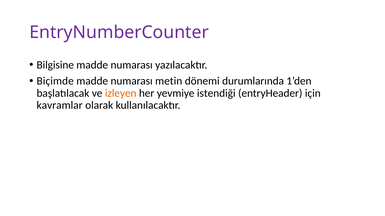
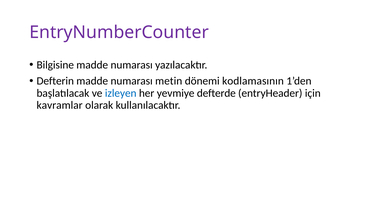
Biçimde: Biçimde -> Defterin (55, 81)
durumlarında: durumlarında -> kodlamasının (253, 81)
izleyen colour: orange -> blue (121, 93)
istendiği: istendiği -> defterde (216, 93)
